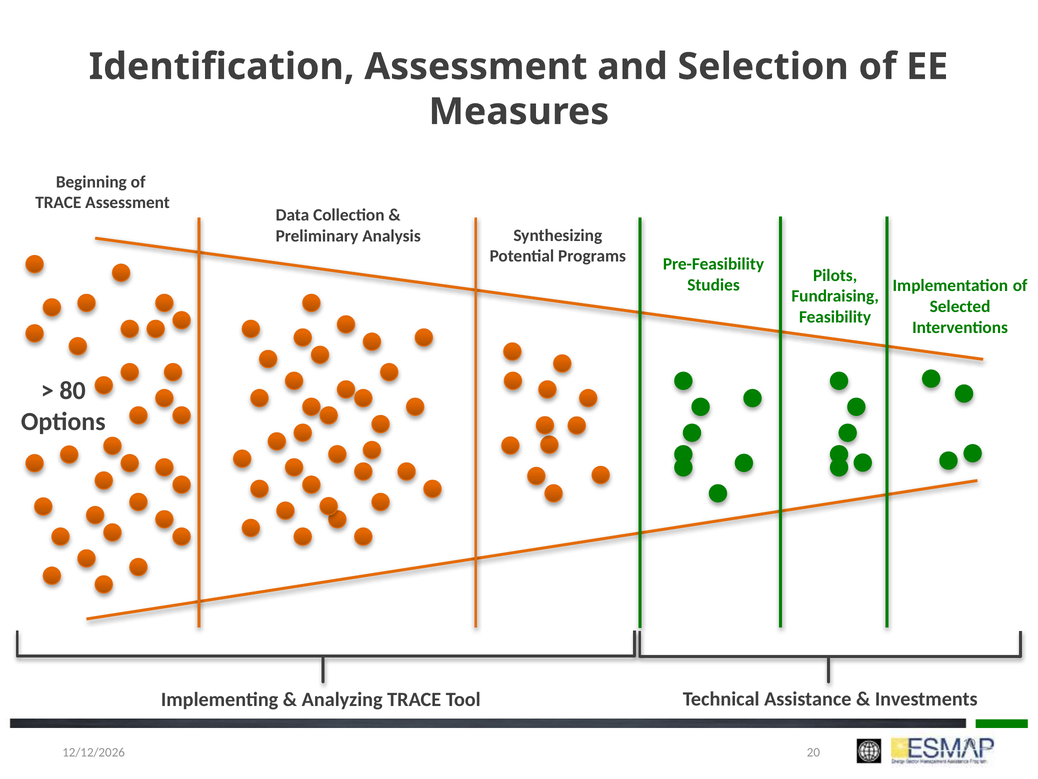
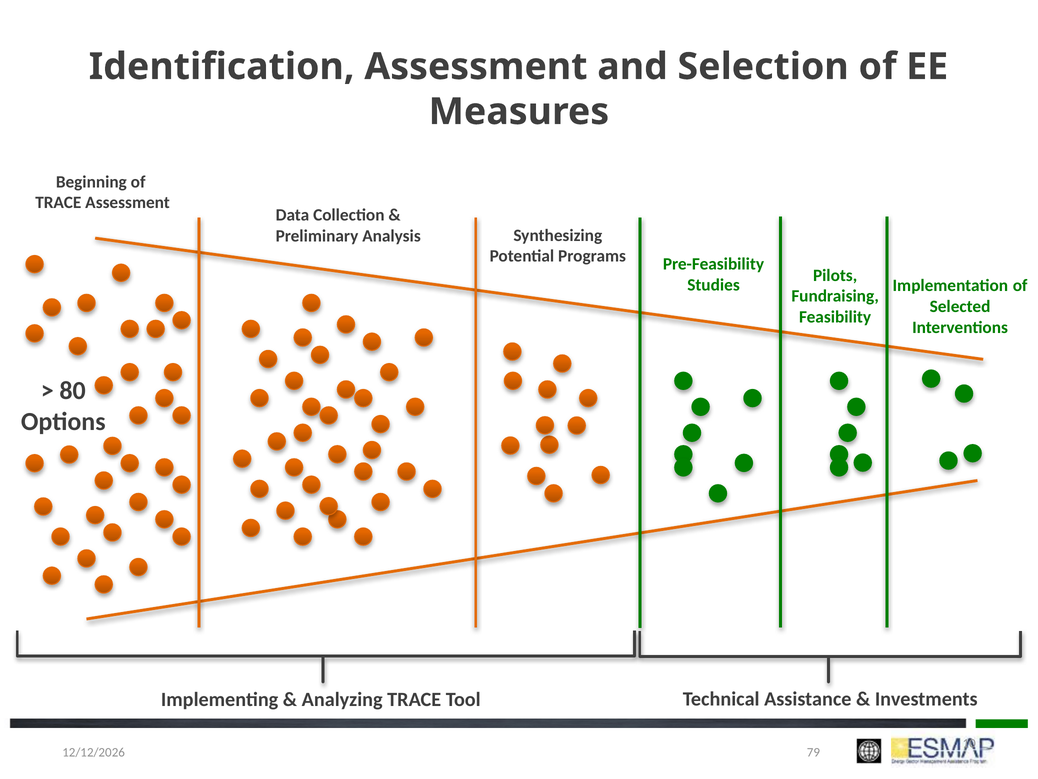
20: 20 -> 79 (813, 752)
